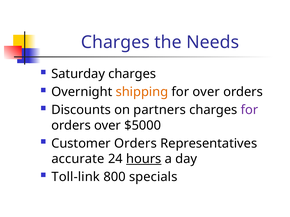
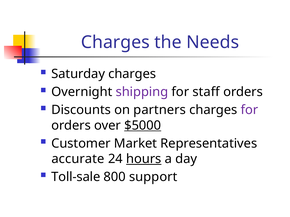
shipping colour: orange -> purple (142, 92)
for over: over -> staff (206, 92)
$5000 underline: none -> present (143, 126)
Customer Orders: Orders -> Market (136, 144)
Toll-link: Toll-link -> Toll-sale (76, 177)
specials: specials -> support (153, 177)
